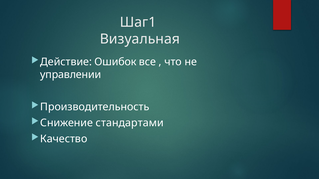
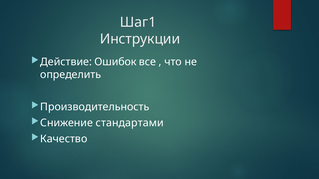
Визуальная: Визуальная -> Инструкции (140, 39)
управлении: управлении -> определить (71, 75)
